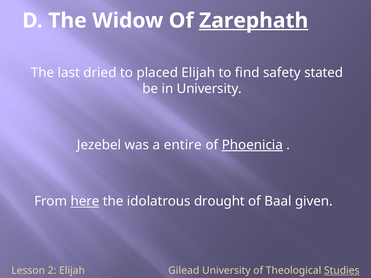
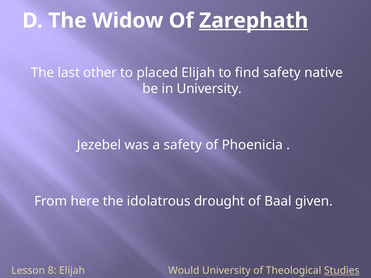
dried: dried -> other (100, 73)
stated: stated -> native (324, 73)
a entire: entire -> safety (183, 145)
Phoenicia underline: present -> none (252, 145)
here underline: present -> none (85, 201)
2: 2 -> 8 (52, 271)
Gilead: Gilead -> Would (184, 271)
